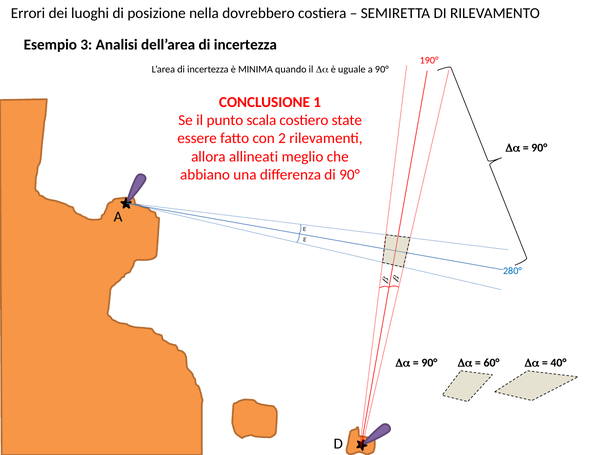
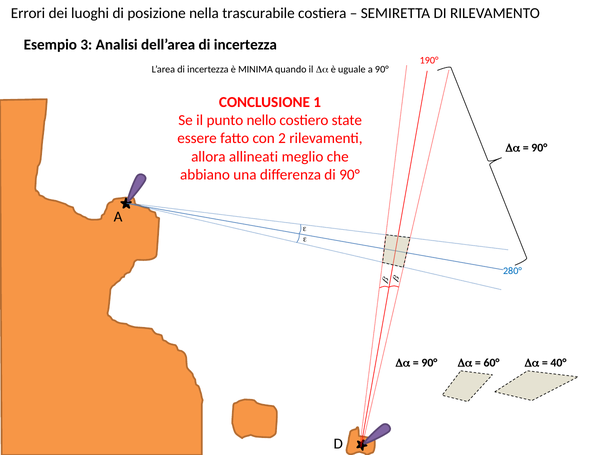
dovrebbero: dovrebbero -> trascurabile (258, 13)
scala: scala -> nello (261, 120)
